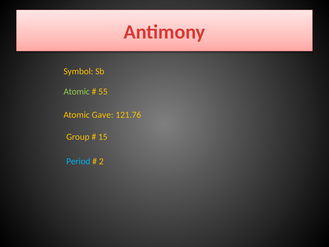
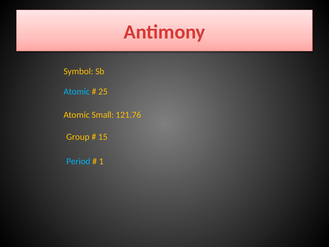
Atomic colour: light green -> light blue (77, 91)
55: 55 -> 25 (103, 91)
Gave: Gave -> Small (103, 115)
2: 2 -> 1 (101, 161)
